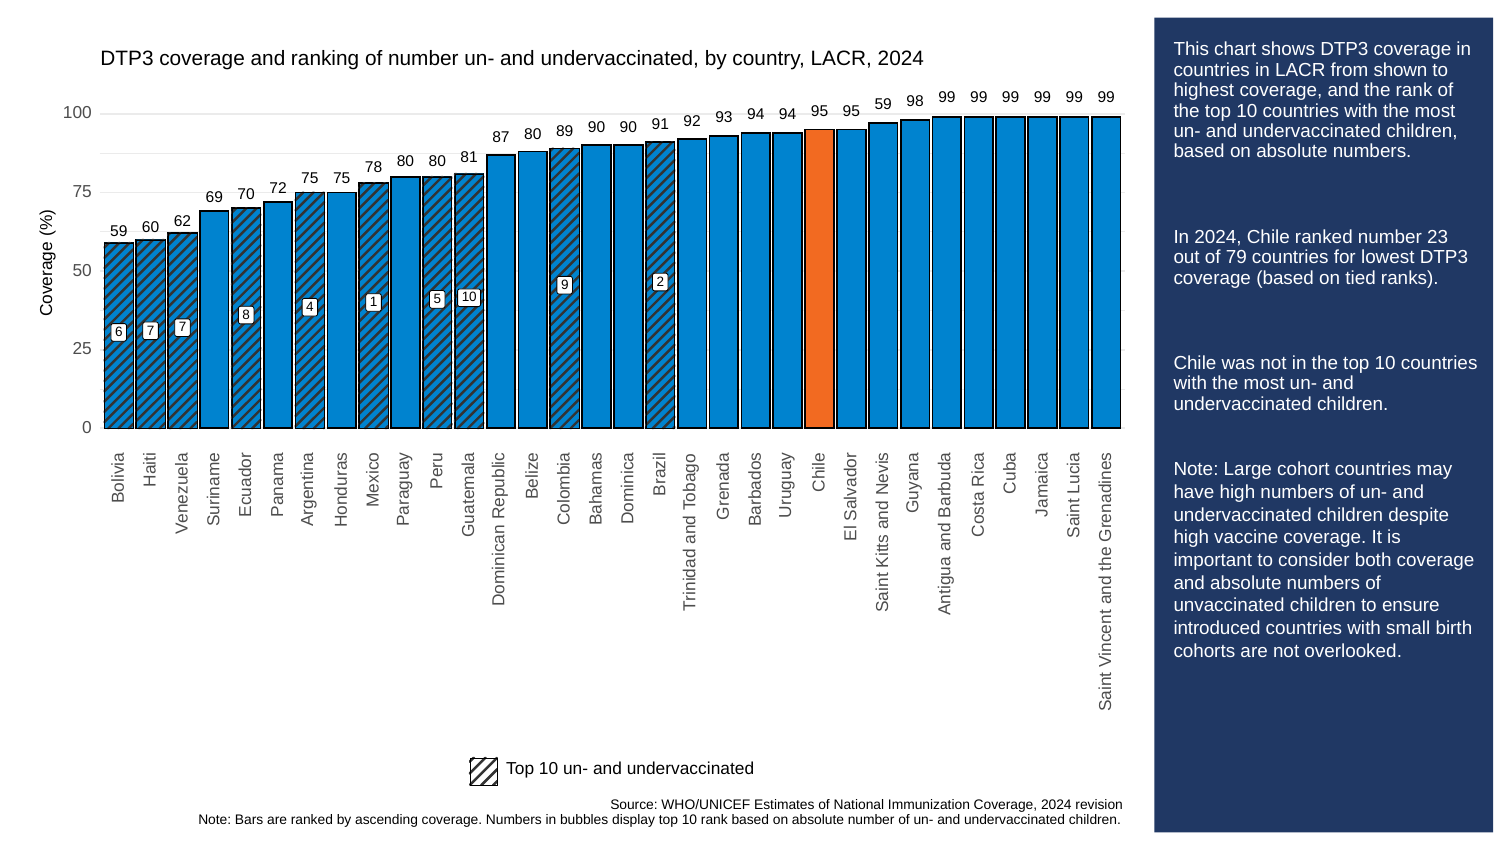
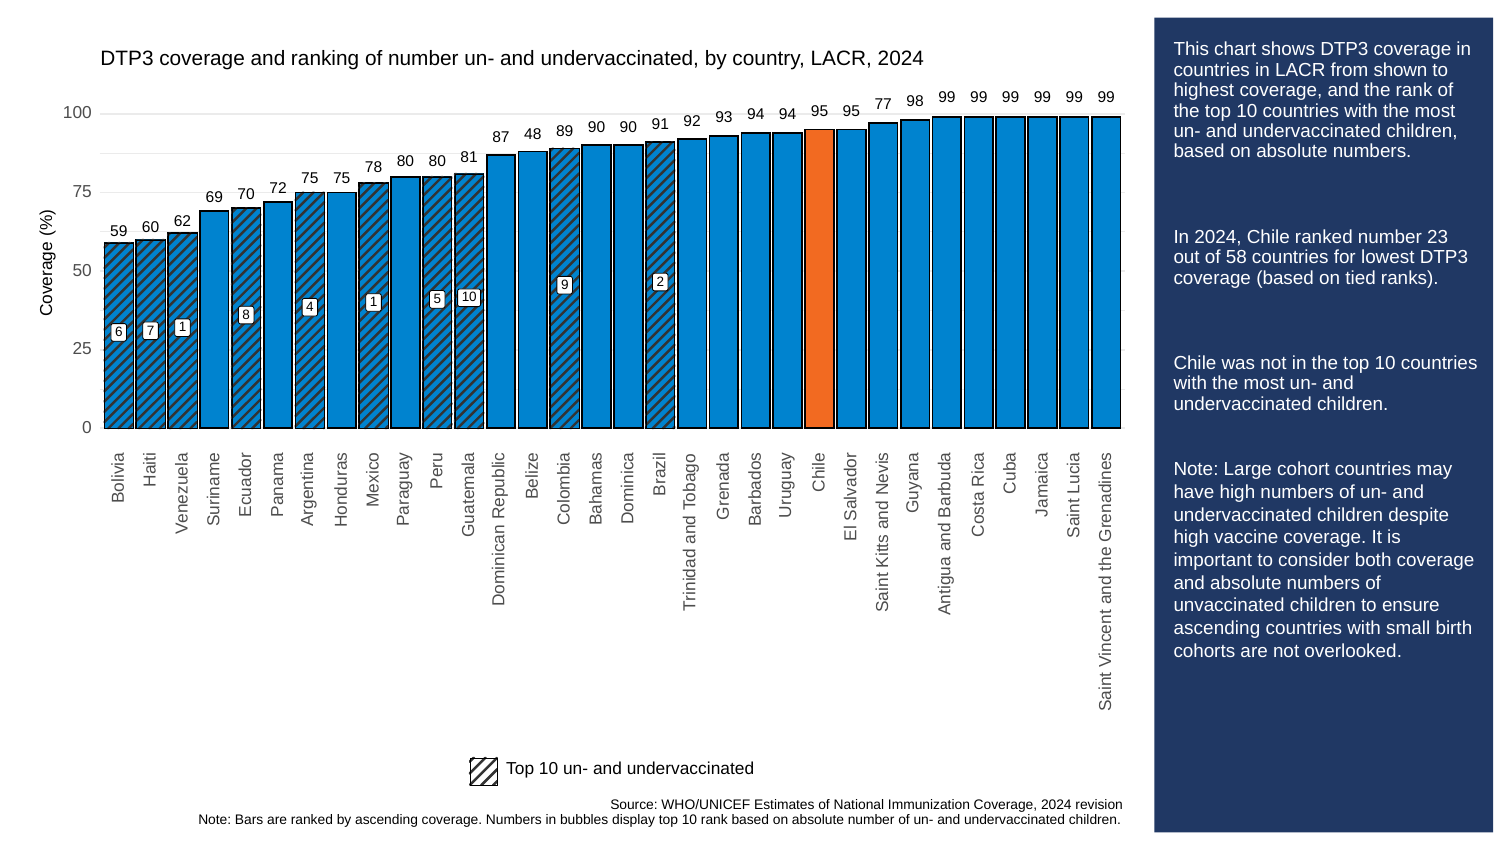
95 59: 59 -> 77 (883, 105)
87 80: 80 -> 48 (533, 135)
79: 79 -> 58 (1236, 258)
7 7: 7 -> 1 (183, 327)
introduced: introduced -> ascending (1217, 629)
